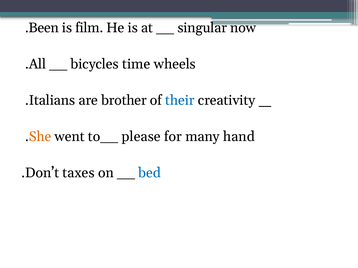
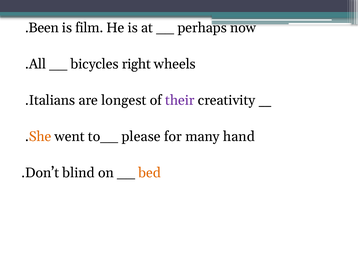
singular: singular -> perhaps (202, 28)
time: time -> right (136, 64)
brother: brother -> longest (124, 101)
their colour: blue -> purple (180, 101)
taxes: taxes -> blind (79, 173)
bed colour: blue -> orange (150, 173)
